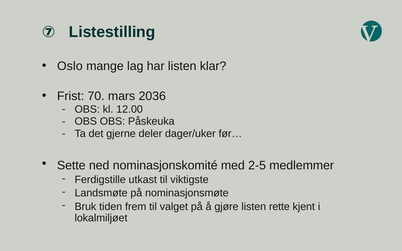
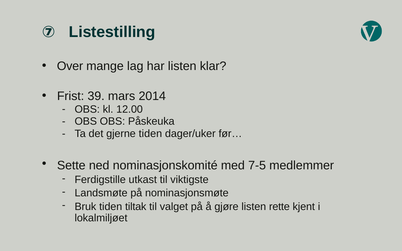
Oslo: Oslo -> Over (70, 66)
70: 70 -> 39 (96, 96)
2036: 2036 -> 2014 (152, 96)
gjerne deler: deler -> tiden (150, 134)
2-5: 2-5 -> 7-5 (257, 166)
frem: frem -> tiltak (136, 207)
